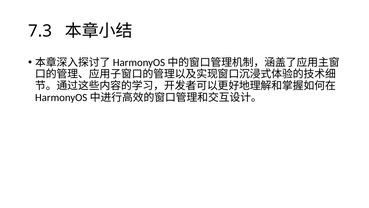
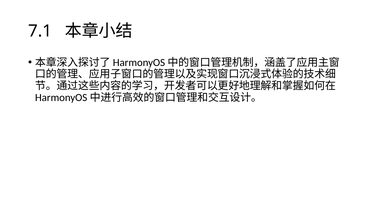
7.3: 7.3 -> 7.1 (40, 31)
